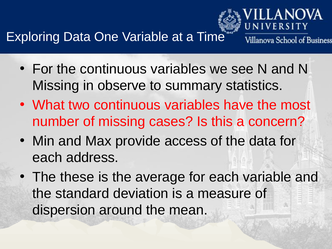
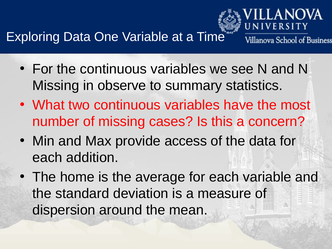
address: address -> addition (92, 158)
these: these -> home (77, 177)
